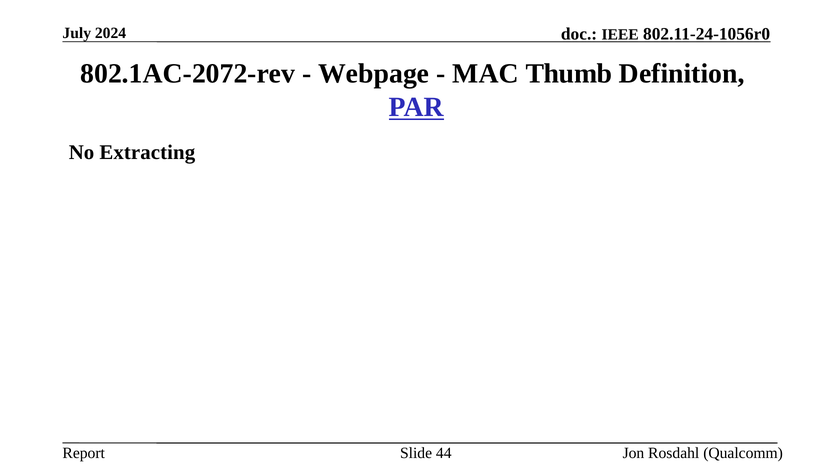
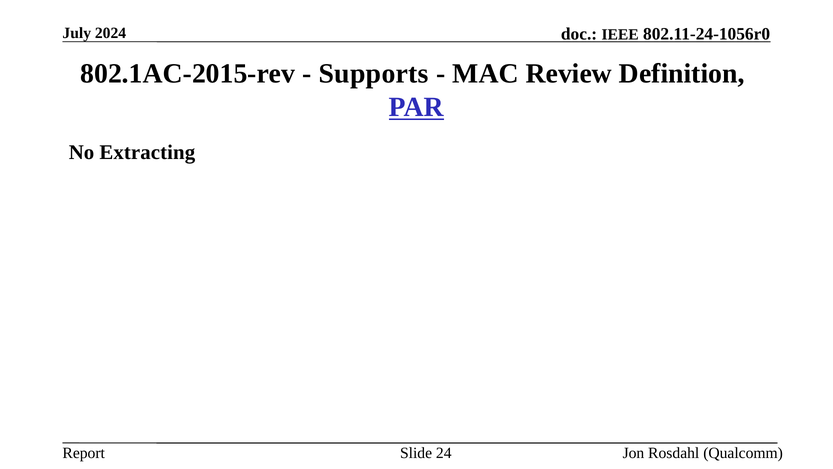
802.1AC-2072-rev: 802.1AC-2072-rev -> 802.1AC-2015-rev (188, 74)
Webpage: Webpage -> Supports (374, 74)
Thumb: Thumb -> Review (569, 74)
44: 44 -> 24 (444, 453)
